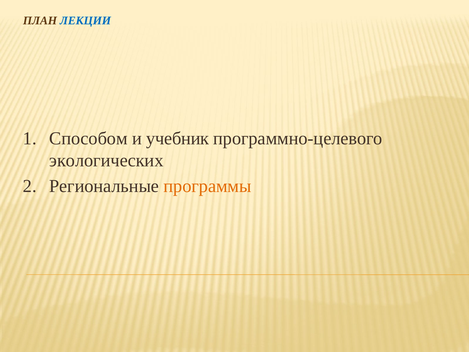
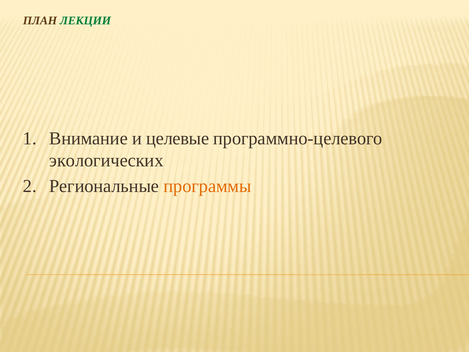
ЛЕКЦИИ colour: blue -> green (85, 21)
Способом: Способом -> Внимание (89, 138)
учебник: учебник -> целевые (178, 138)
